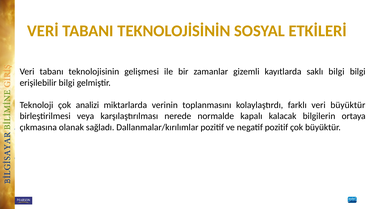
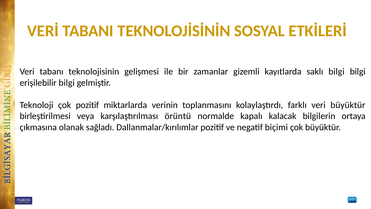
çok analizi: analizi -> pozitif (87, 105)
nerede: nerede -> örüntü (178, 116)
negatif pozitif: pozitif -> biçimi (276, 127)
